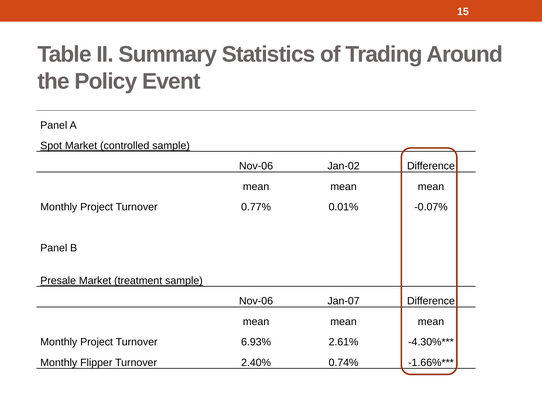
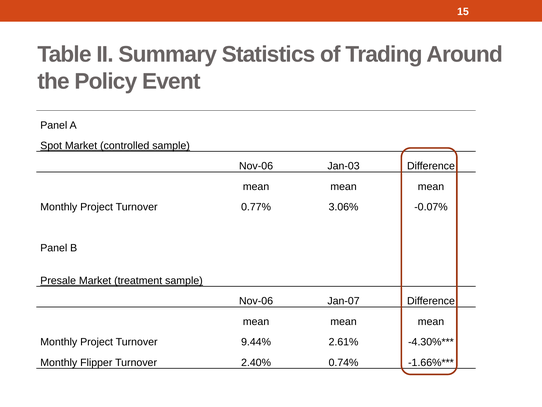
Jan-02: Jan-02 -> Jan-03 (344, 166)
0.01%: 0.01% -> 3.06% (344, 207)
6.93%: 6.93% -> 9.44% (256, 342)
